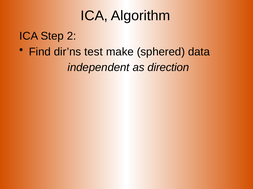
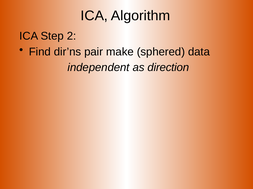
test: test -> pair (94, 52)
